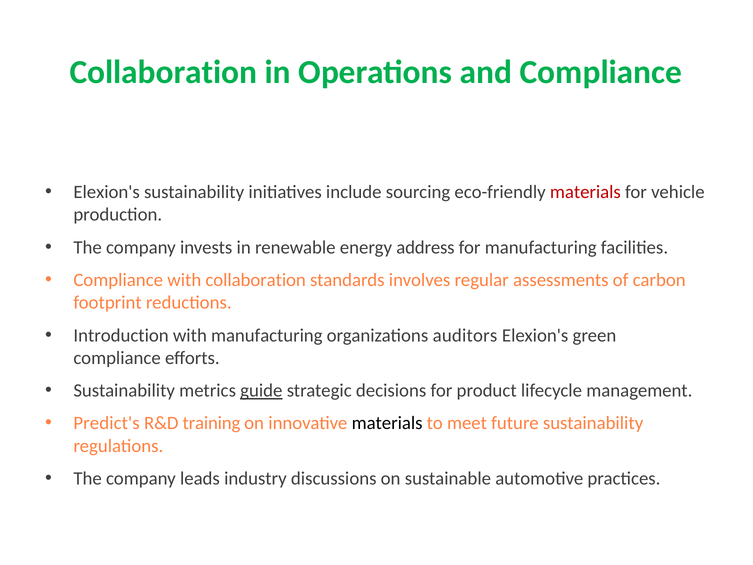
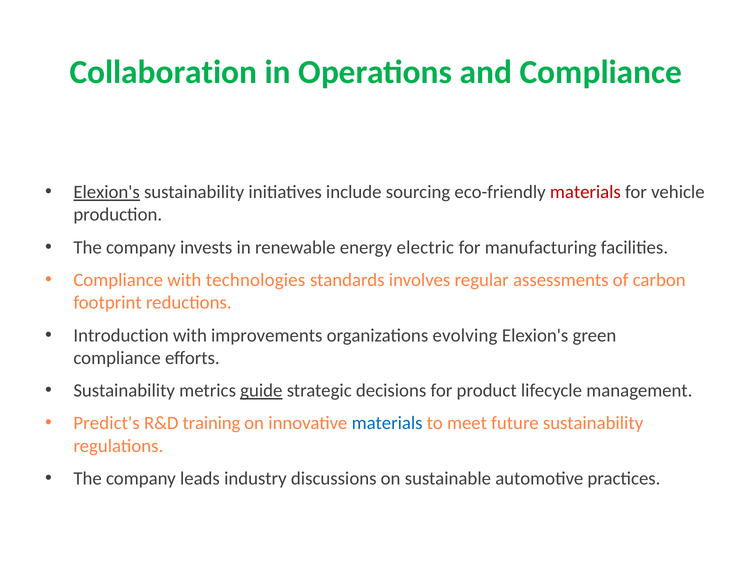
Elexion's underline: none -> present (107, 192)
address: address -> electric (425, 247)
with collaboration: collaboration -> technologies (256, 280)
with manufacturing: manufacturing -> improvements (267, 335)
auditors: auditors -> evolving (465, 335)
materials colour: black -> blue (387, 423)
